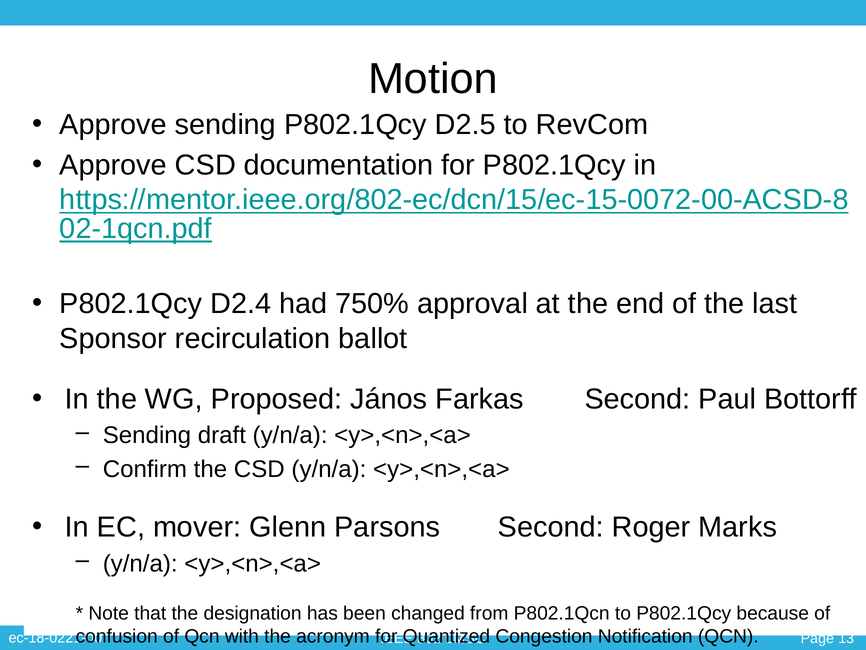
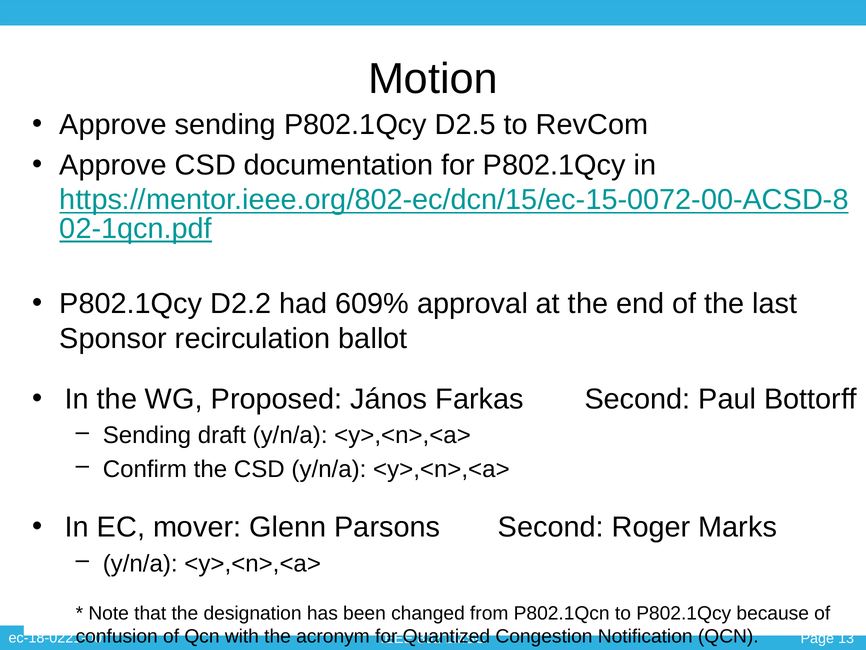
D2.4: D2.4 -> D2.2 (241, 304)
750%: 750% -> 609% (372, 304)
